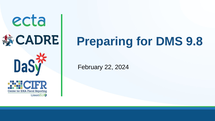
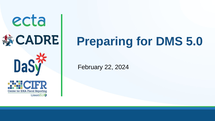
9.8: 9.8 -> 5.0 (194, 41)
